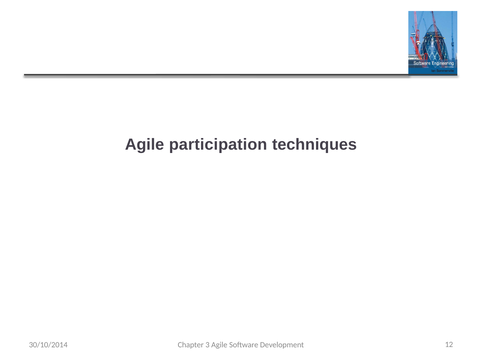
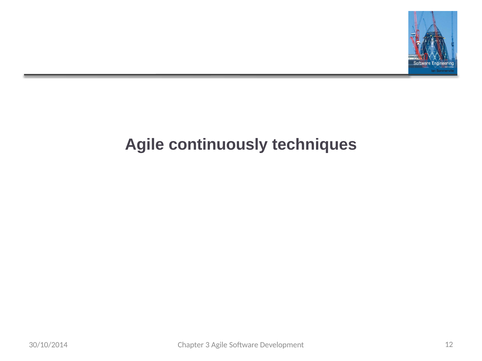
participation: participation -> continuously (218, 145)
